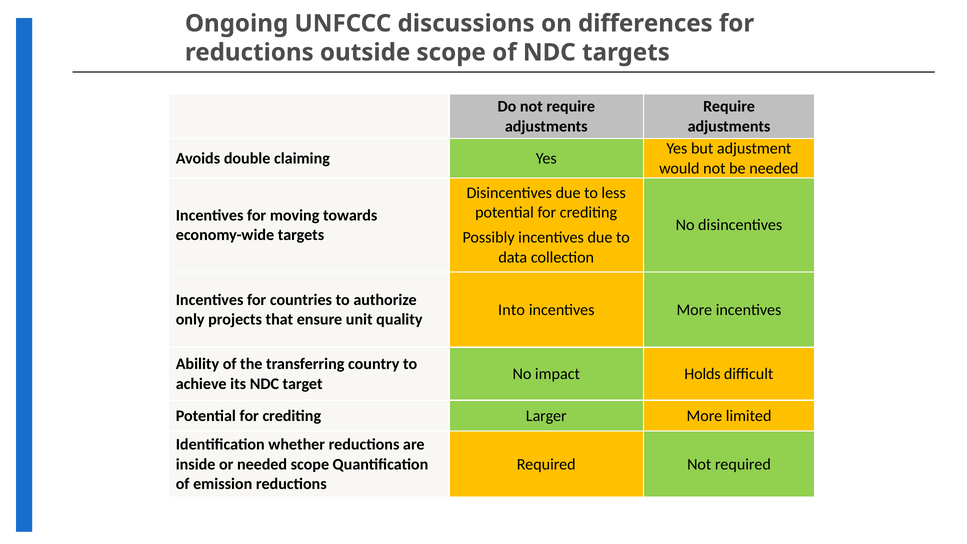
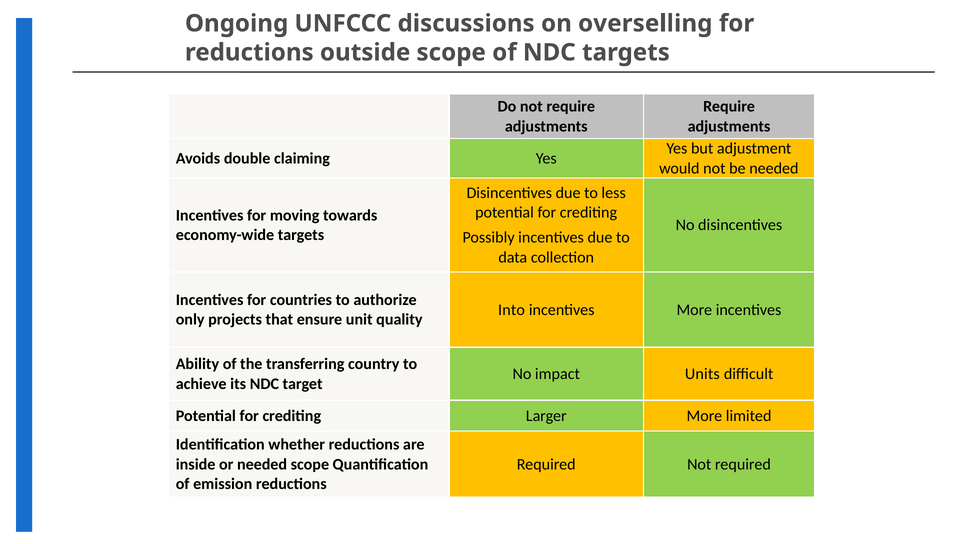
differences: differences -> overselling (645, 23)
Holds: Holds -> Units (702, 374)
